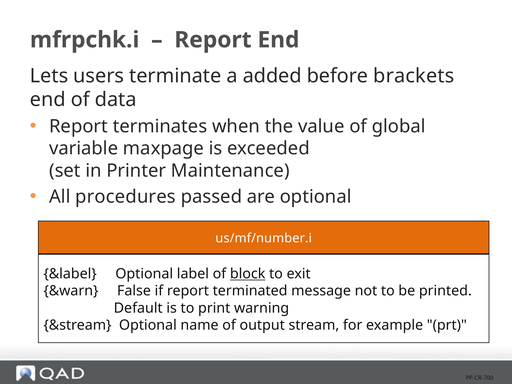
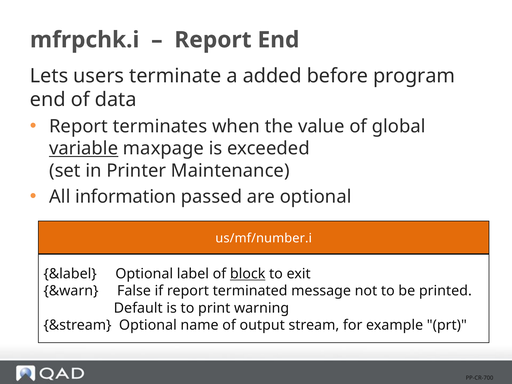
brackets: brackets -> program (414, 76)
variable underline: none -> present (84, 149)
procedures: procedures -> information (126, 197)
